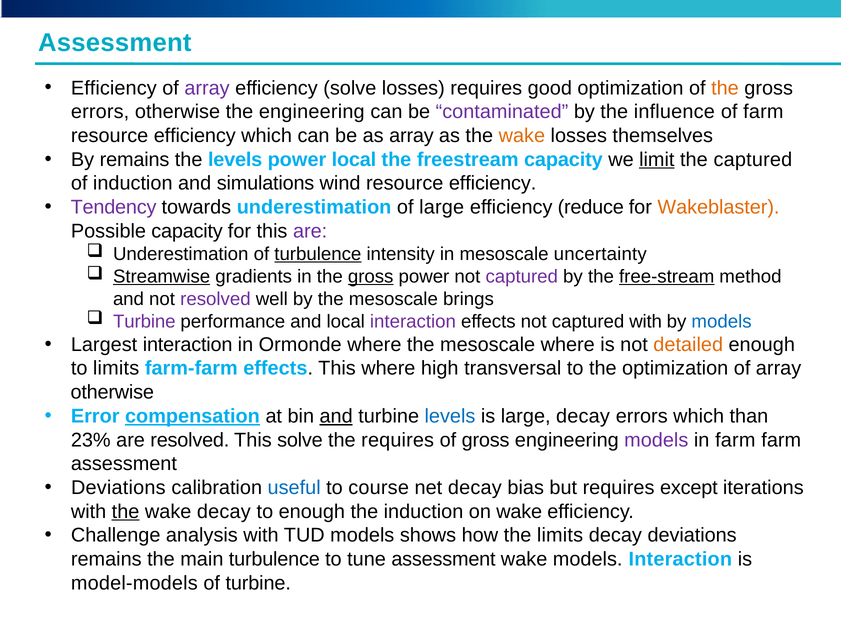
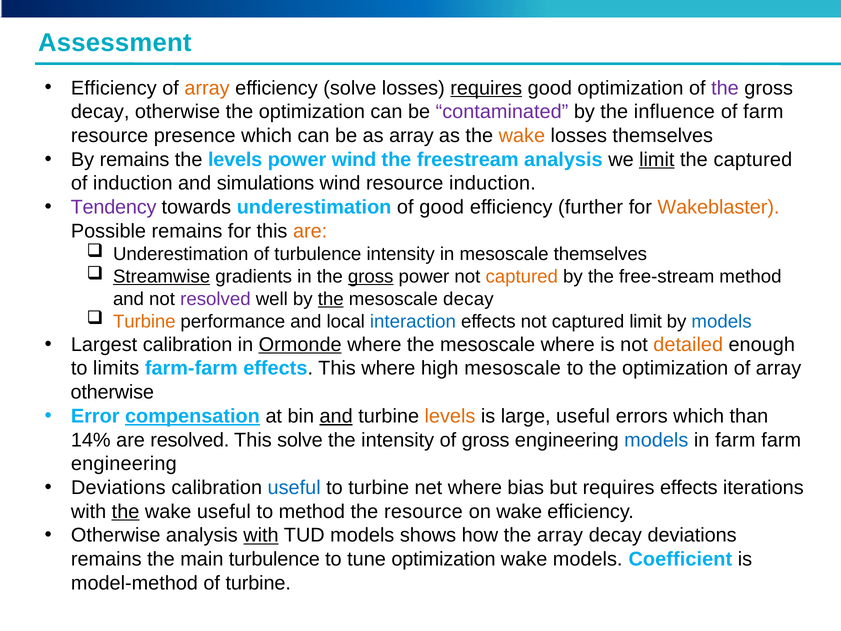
array colour: purple -> orange (207, 88)
requires underline: none -> present (486, 88)
the colour: orange -> purple (725, 88)
errors: errors -> decay (100, 112)
otherwise the engineering: engineering -> optimization (312, 112)
efficiency: efficiency -> presence (195, 136)
power local: local -> wind (354, 159)
freestream capacity: capacity -> analysis (563, 159)
wind resource efficiency: efficiency -> induction (492, 183)
of large: large -> good (442, 207)
reduce: reduce -> further (591, 207)
Possible capacity: capacity -> remains (187, 231)
are colour: purple -> orange (310, 231)
turbulence underline: present -> none (318, 254)
mesoscale uncertainty: uncertainty -> themselves (600, 254)
captured colour: purple -> orange (522, 276)
free-stream underline: present -> none (667, 276)
the underline: none -> present (331, 299)
mesoscale brings: brings -> decay (468, 299)
Turbine colour: purple -> orange (144, 321)
interaction colour: purple -> blue (413, 321)
captured with: with -> limit (646, 321)
Largest interaction: interaction -> calibration (188, 344)
Ormonde underline: none -> present (300, 344)
high transversal: transversal -> mesoscale (513, 368)
levels colour: blue -> orange (450, 416)
large decay: decay -> useful (583, 416)
23%: 23% -> 14% (91, 440)
the requires: requires -> intensity (398, 440)
models colour: purple -> blue (656, 440)
assessment: assessment -> engineering (124, 464)
to course: course -> turbine (379, 487)
net decay: decay -> where (475, 487)
requires except: except -> effects (689, 487)
wake decay: decay -> useful (224, 511)
to enough: enough -> method (312, 511)
the induction: induction -> resource (423, 511)
Challenge: Challenge -> Otherwise (116, 535)
with underline: none -> present (261, 535)
the limits: limits -> array (560, 535)
tune assessment: assessment -> optimization (443, 559)
models Interaction: Interaction -> Coefficient (680, 559)
model-models: model-models -> model-method (134, 583)
